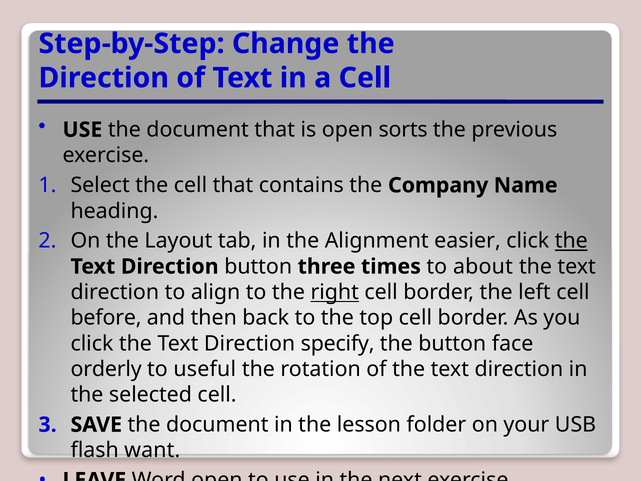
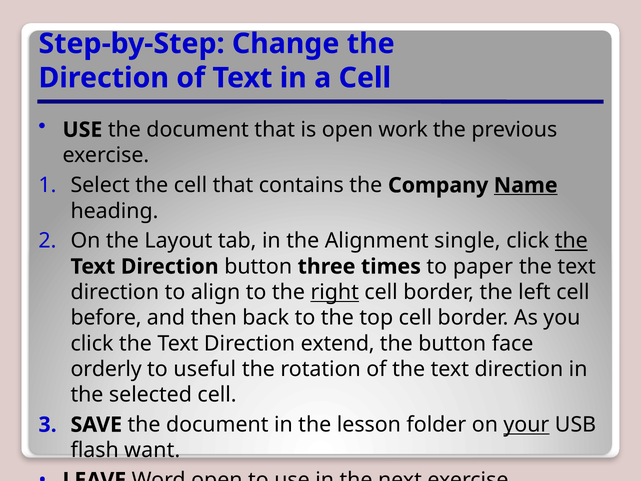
sorts: sorts -> work (403, 130)
Name underline: none -> present (526, 185)
easier: easier -> single (467, 241)
about: about -> paper (483, 266)
specify: specify -> extend (338, 343)
your underline: none -> present (526, 425)
